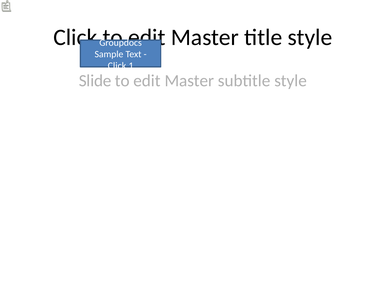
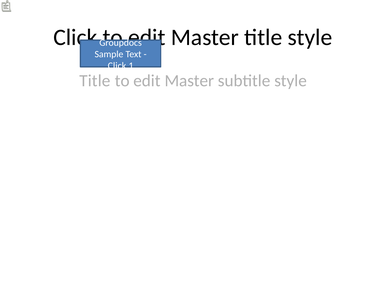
Slide: Slide -> Title (95, 81)
